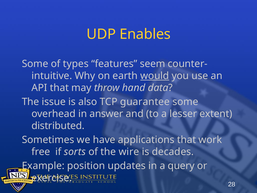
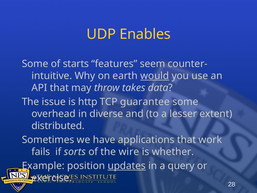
types: types -> starts (76, 64)
hand: hand -> takes (134, 88)
also: also -> http (88, 102)
answer: answer -> diverse (106, 114)
free: free -> fails (41, 152)
decades: decades -> whether (173, 152)
updates underline: none -> present (127, 166)
